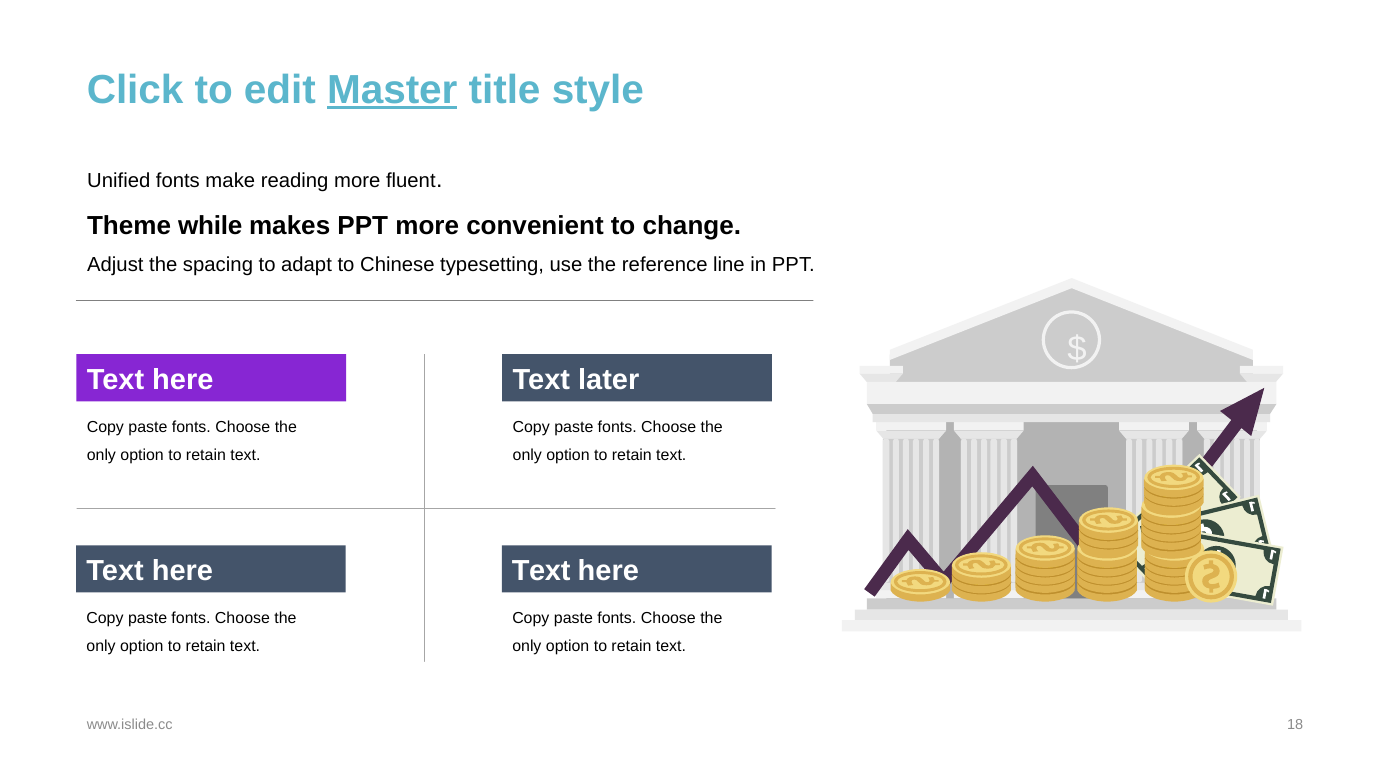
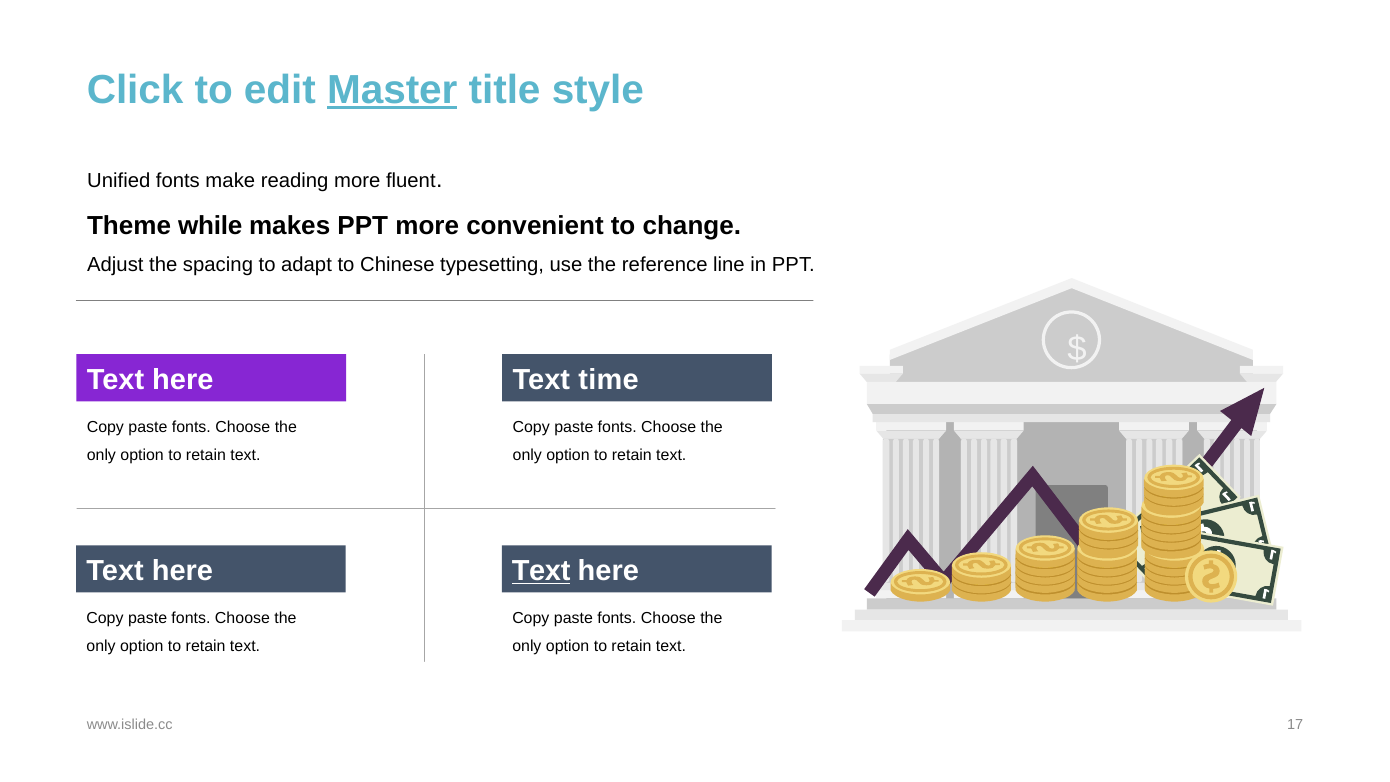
later: later -> time (609, 380)
Text underline: none -> present (541, 571)
18: 18 -> 17 (1295, 724)
